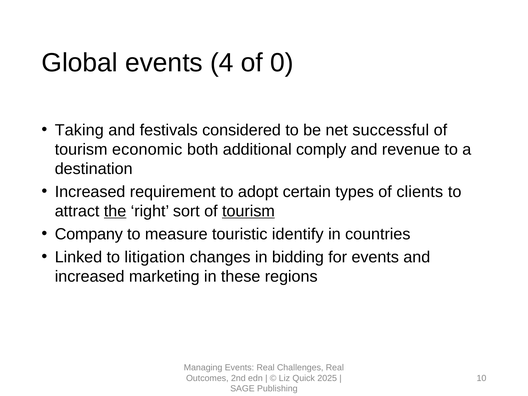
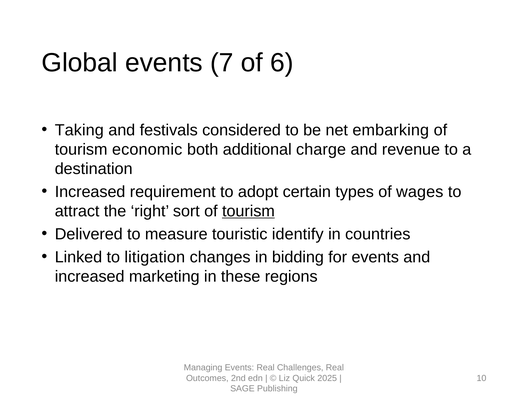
4: 4 -> 7 (222, 63)
0: 0 -> 6 (282, 63)
successful: successful -> embarking (391, 130)
comply: comply -> charge (321, 149)
clients: clients -> wages (420, 192)
the underline: present -> none (115, 211)
Company: Company -> Delivered (89, 234)
